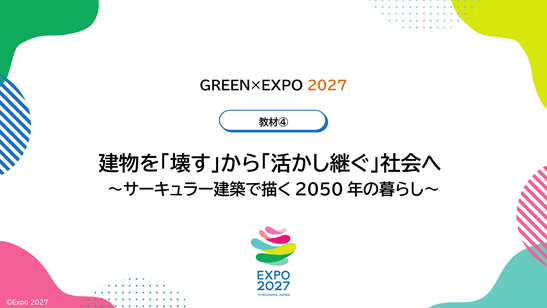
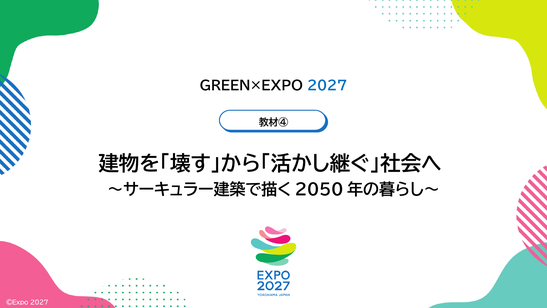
2027 colour: orange -> blue (327, 86)
